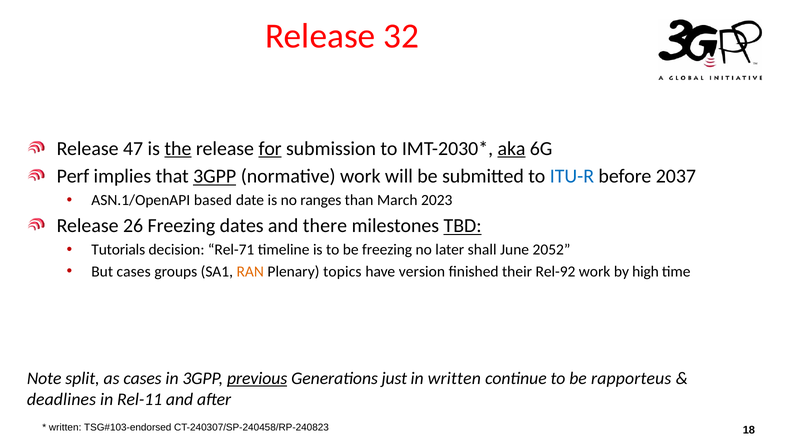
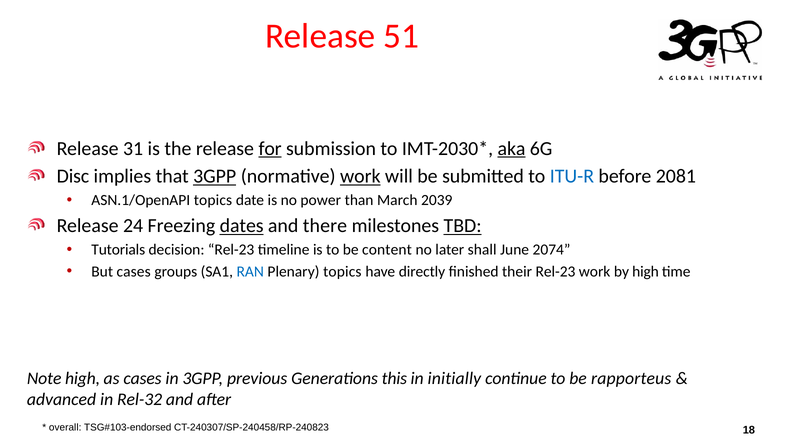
32: 32 -> 51 (401, 36)
47: 47 -> 31 (133, 149)
the underline: present -> none (178, 149)
Perf: Perf -> Disc (73, 176)
work underline: none -> present (360, 176)
2037: 2037 -> 2081 (676, 176)
ASN.1/OpenAPI based: based -> topics (213, 200)
ranges: ranges -> power (321, 200)
2023: 2023 -> 2039 (437, 200)
26: 26 -> 24 (133, 226)
dates underline: none -> present (242, 226)
decision Rel-71: Rel-71 -> Rel-23 (231, 250)
be freezing: freezing -> content (387, 250)
2052: 2052 -> 2074 (552, 250)
RAN colour: orange -> blue (250, 272)
version: version -> directly (422, 272)
their Rel-92: Rel-92 -> Rel-23 (556, 272)
Note split: split -> high (83, 379)
previous underline: present -> none (257, 379)
just: just -> this (394, 379)
in written: written -> initially (454, 379)
deadlines: deadlines -> advanced (62, 400)
Rel-11: Rel-11 -> Rel-32 (140, 400)
written: written -> overall (65, 427)
